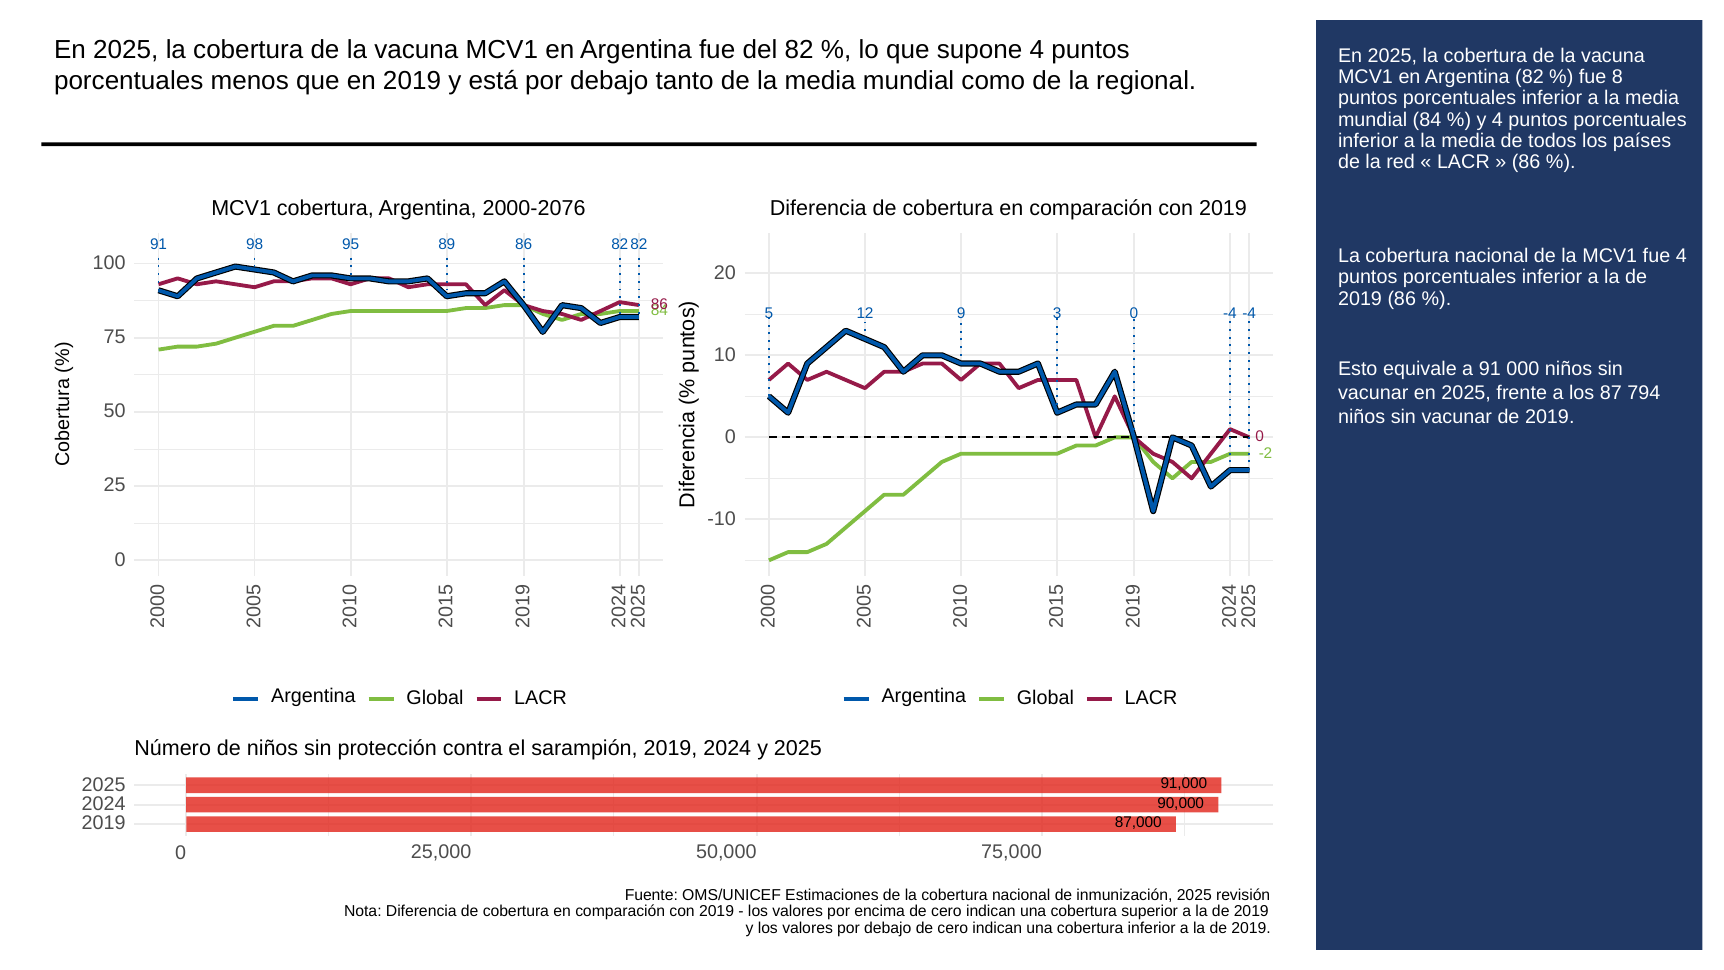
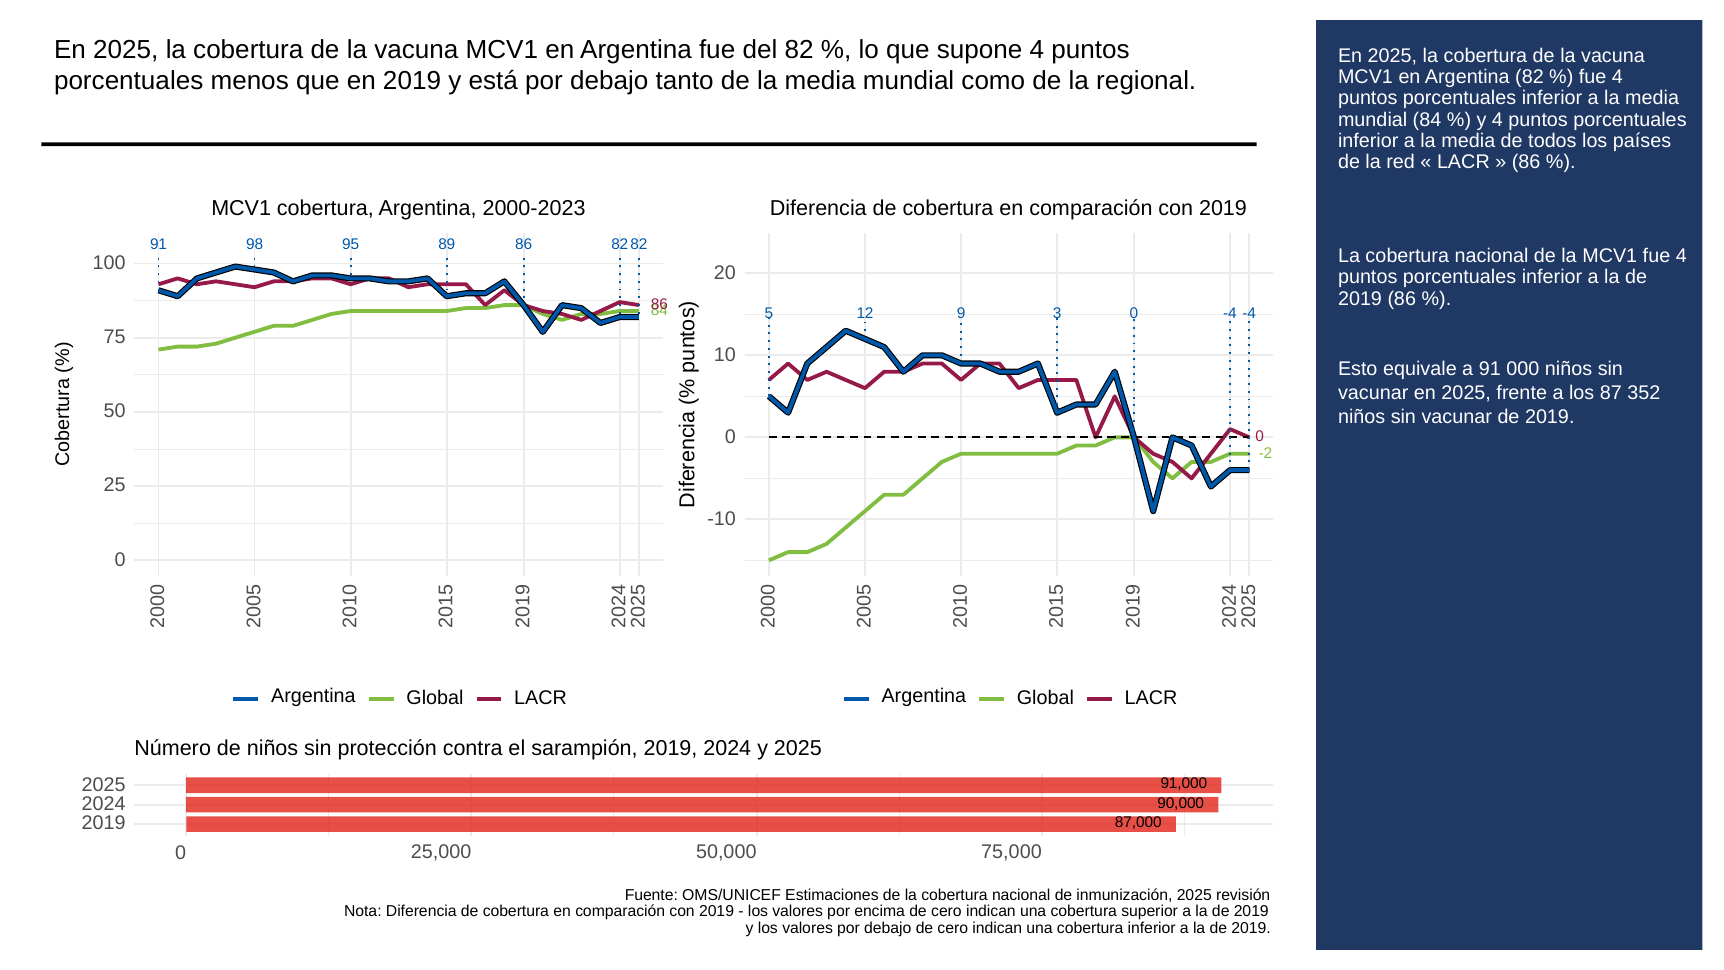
8: 8 -> 4 (1617, 77)
2000-2076: 2000-2076 -> 2000-2023 (534, 208)
794: 794 -> 352 (1644, 393)
